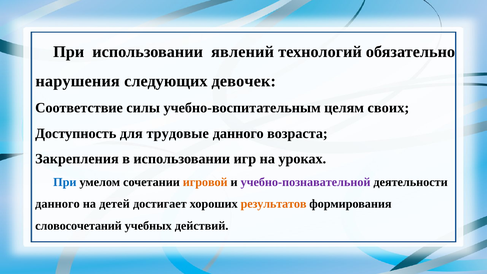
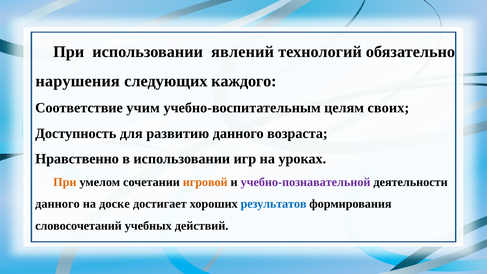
девочек: девочек -> каждого (244, 81)
силы: силы -> учим (143, 108)
трудовые: трудовые -> развитию (178, 133)
Закрепления: Закрепления -> Нравственно (77, 159)
При colour: blue -> orange (65, 182)
детей: детей -> доске (114, 204)
результатов colour: orange -> blue (274, 204)
